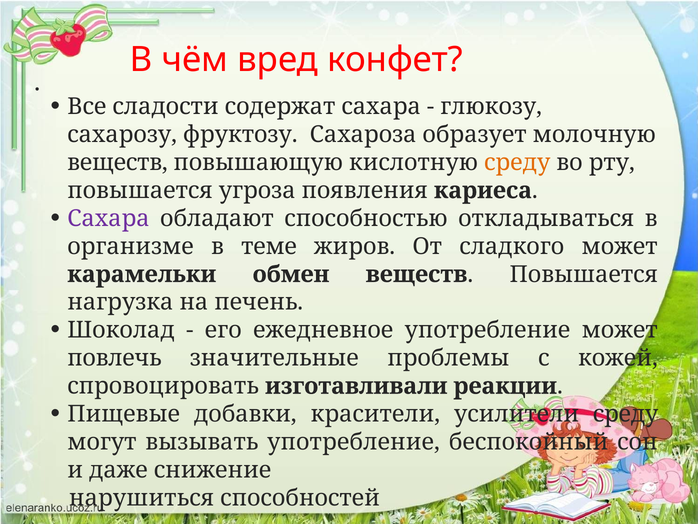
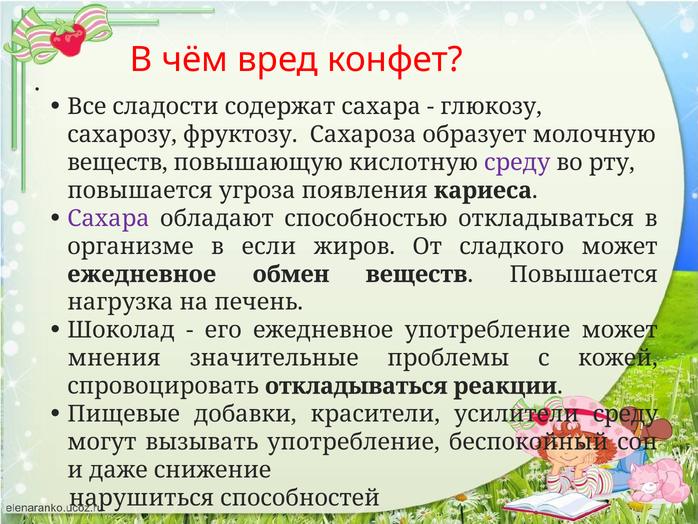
среду colour: orange -> purple (517, 162)
теме: теме -> если (269, 246)
карамельки: карамельки -> ежедневное (142, 274)
повлечь: повлечь -> мнения (114, 358)
спровоцировать изготавливали: изготавливали -> откладываться (356, 386)
